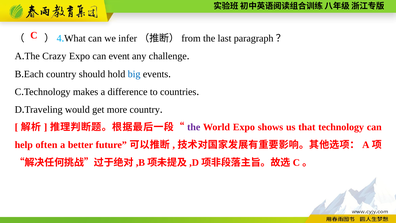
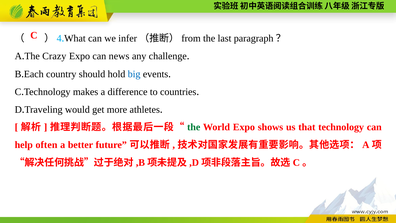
event: event -> news (119, 56)
more country: country -> athletes (145, 110)
the colour: purple -> green (194, 127)
